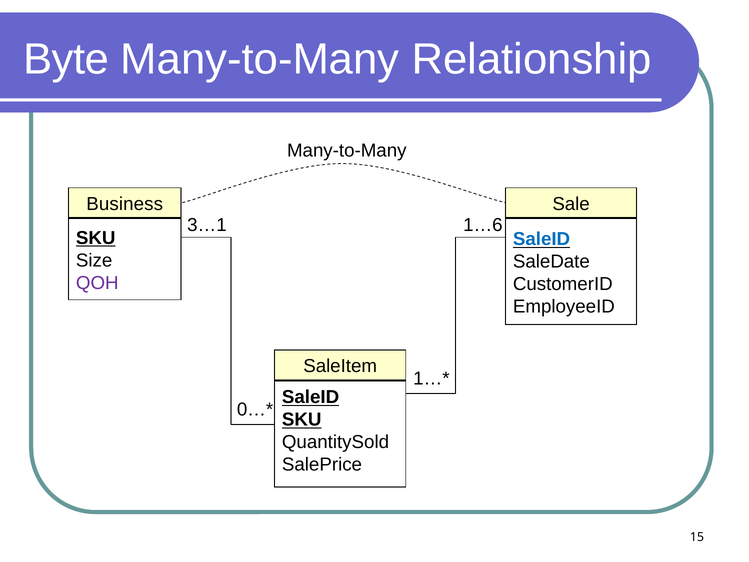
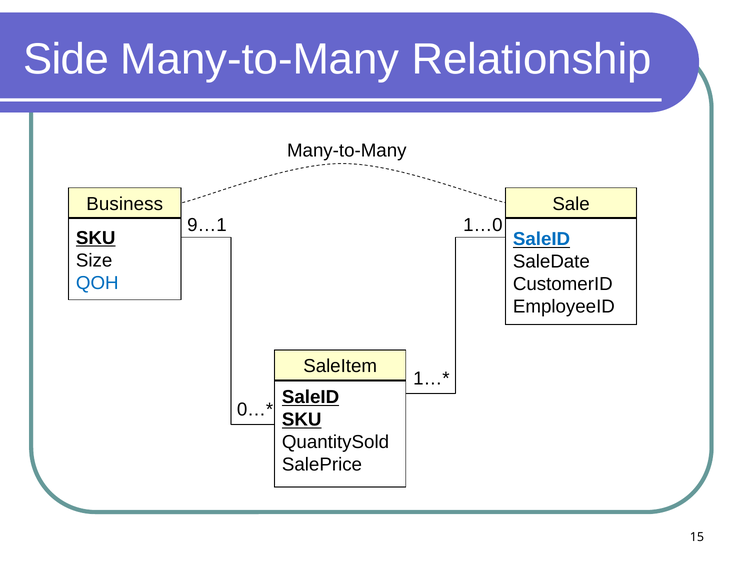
Byte: Byte -> Side (66, 59)
3…1: 3…1 -> 9…1 (207, 225)
1…6: 1…6 -> 1…0 (483, 225)
QOH colour: purple -> blue (97, 283)
